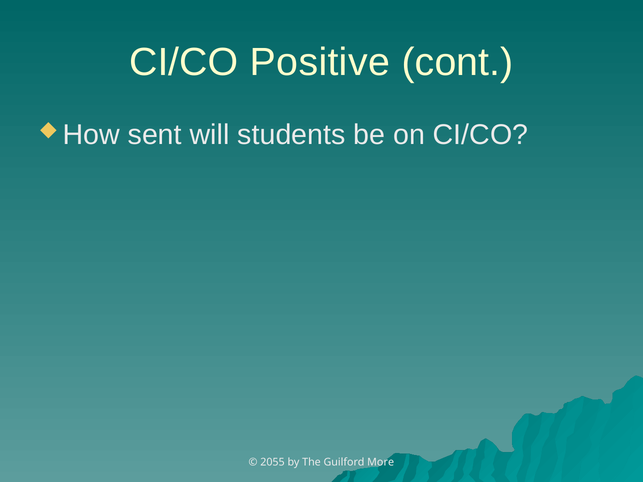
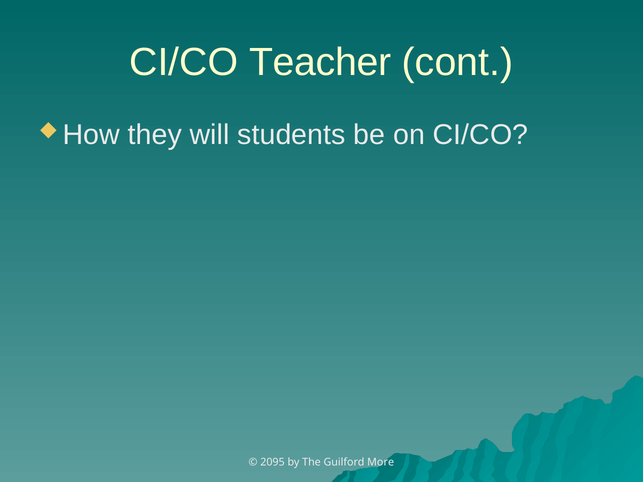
Positive: Positive -> Teacher (320, 62)
sent: sent -> they (155, 135)
2055: 2055 -> 2095 (273, 463)
